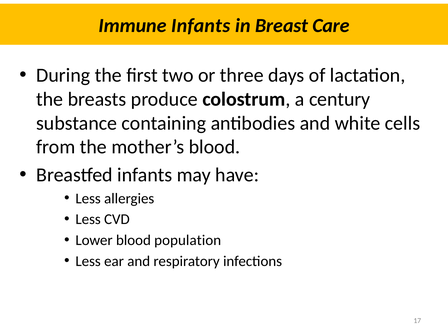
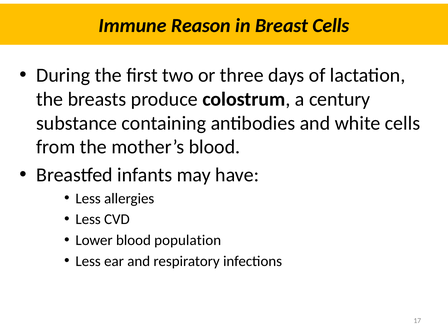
Immune Infants: Infants -> Reason (201, 26)
Breast Care: Care -> Cells (331, 26)
